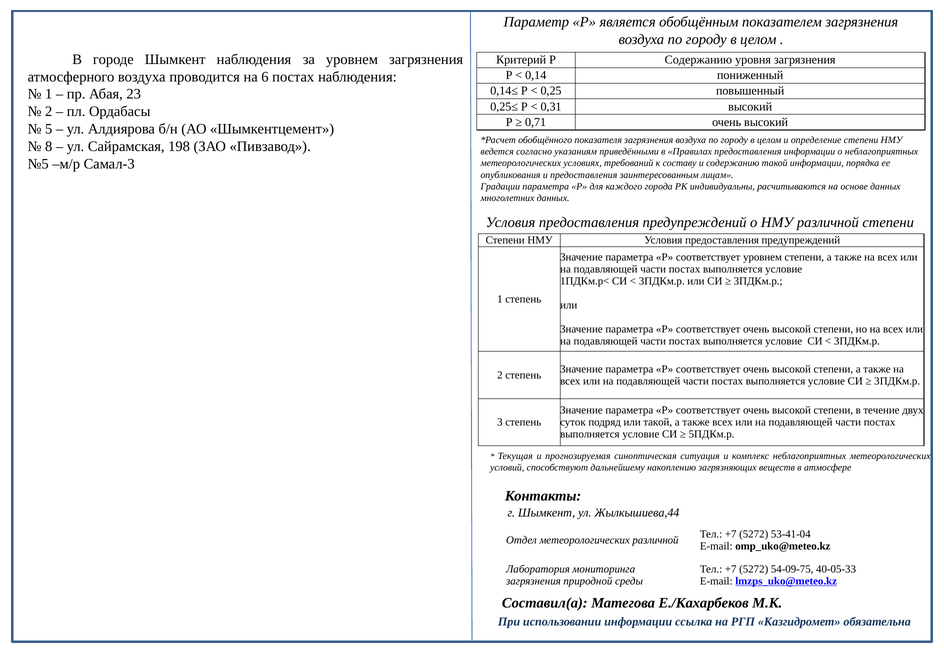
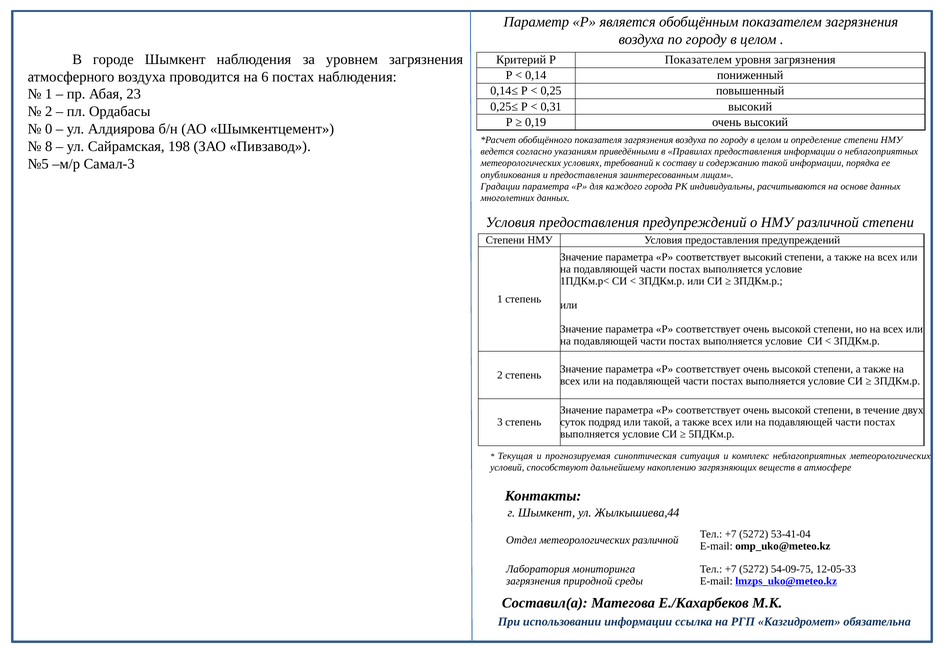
Р Содержанию: Содержанию -> Показателем (698, 60)
0,71: 0,71 -> 0,19 (536, 122)
5: 5 -> 0 (49, 129)
соответствует уровнем: уровнем -> высокий (763, 257)
40-05-33: 40-05-33 -> 12-05-33 (836, 569)
